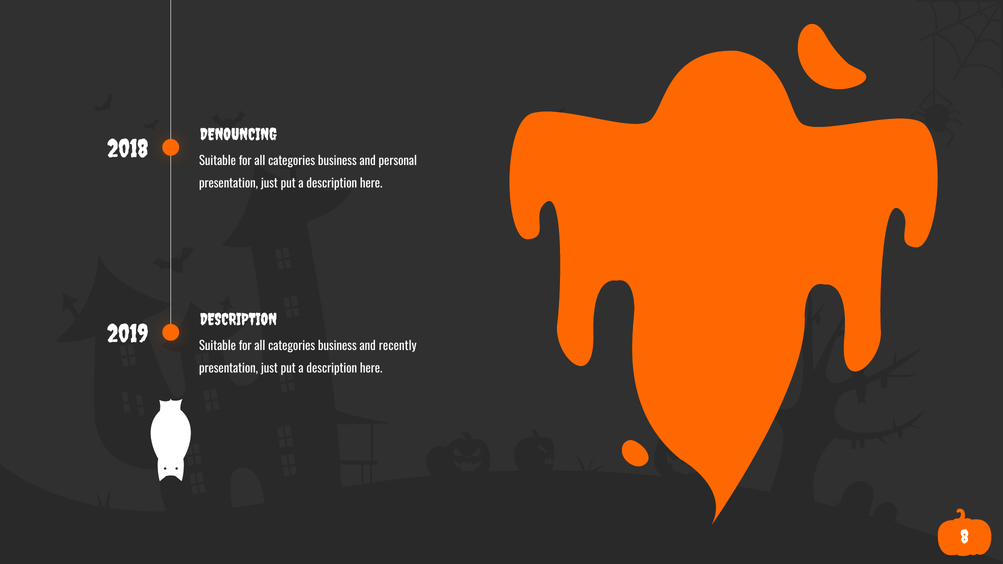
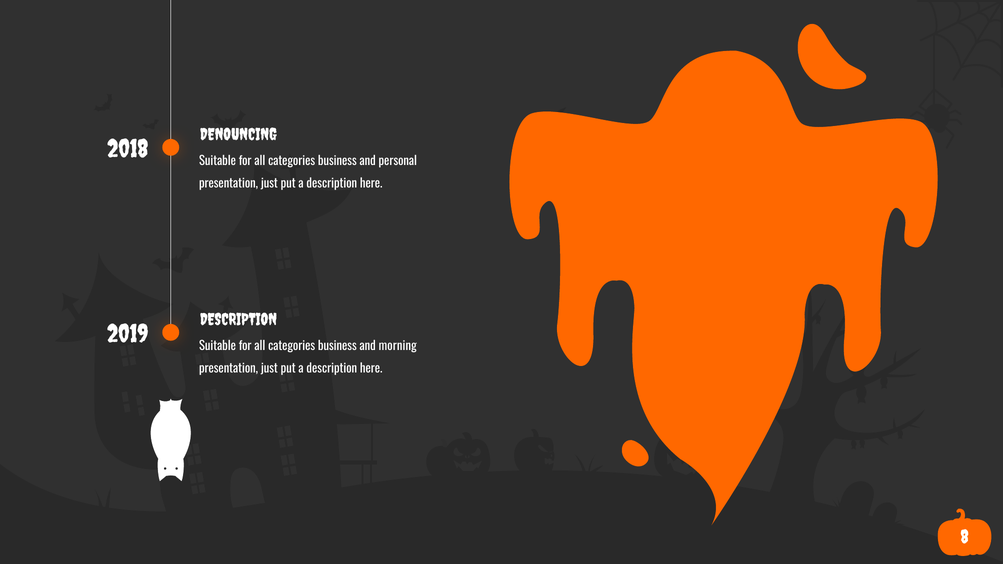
recently: recently -> morning (398, 346)
